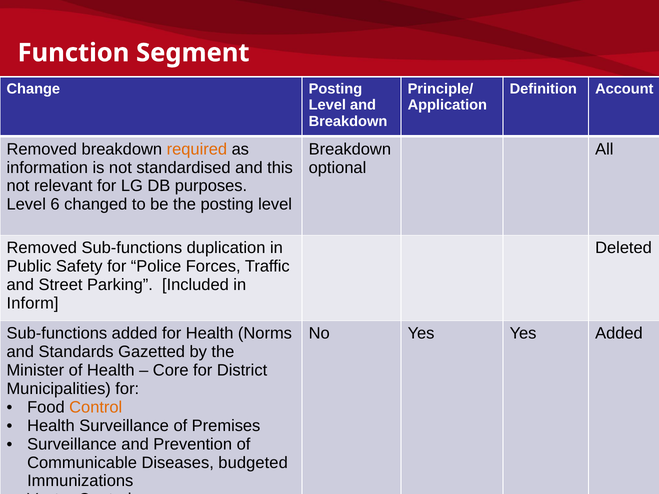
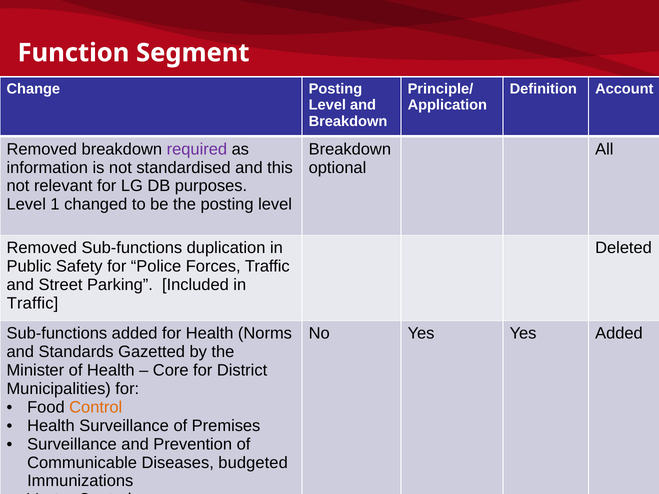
required colour: orange -> purple (197, 149)
6: 6 -> 1 (55, 205)
Inform: Inform -> Traffic (33, 303)
